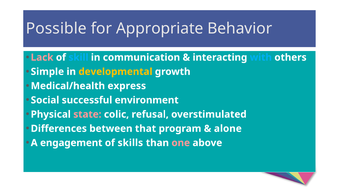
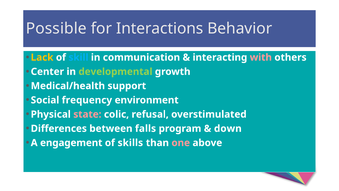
Appropriate: Appropriate -> Interactions (160, 28)
Lack colour: pink -> yellow (42, 57)
with colour: light blue -> pink (261, 57)
Simple: Simple -> Center (47, 72)
developmental colour: yellow -> light green (115, 72)
express: express -> support (127, 86)
successful: successful -> frequency (87, 100)
that: that -> falls (146, 128)
alone: alone -> down (228, 128)
